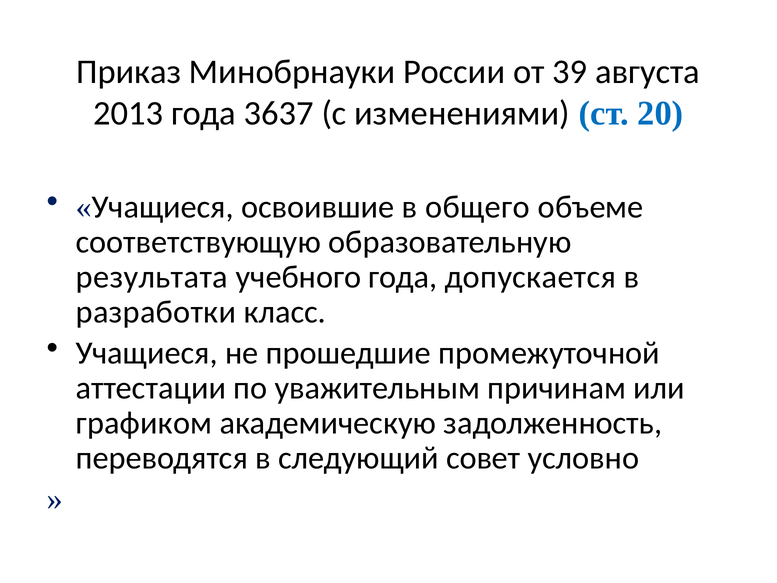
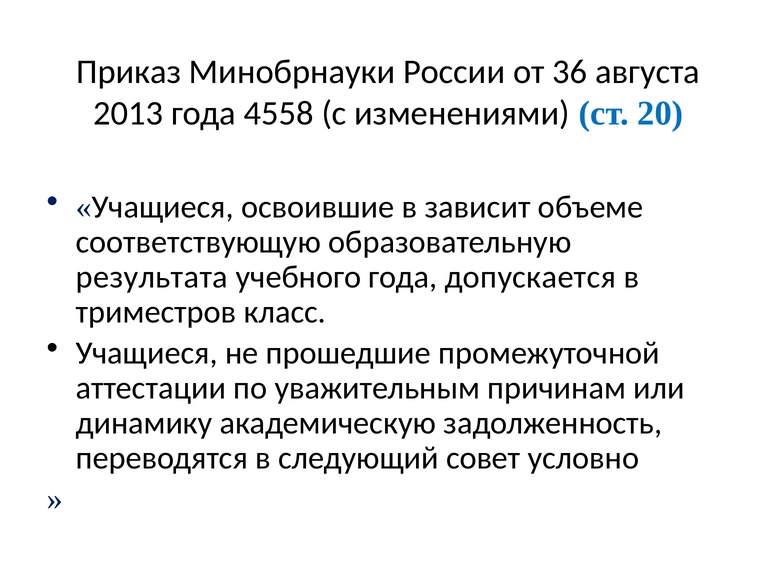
39: 39 -> 36 (570, 72)
3637: 3637 -> 4558 (279, 113)
общего: общего -> зависит (478, 207)
разработки: разработки -> триместров (156, 312)
графиком: графиком -> динамику (144, 423)
